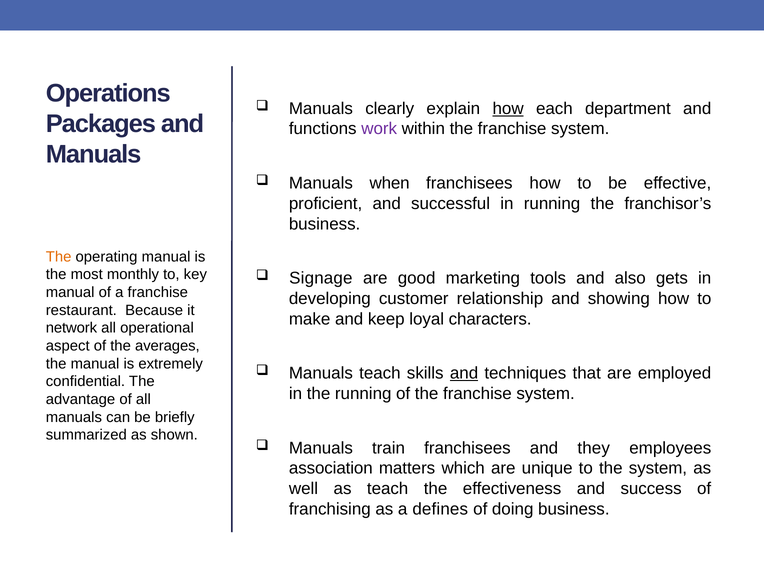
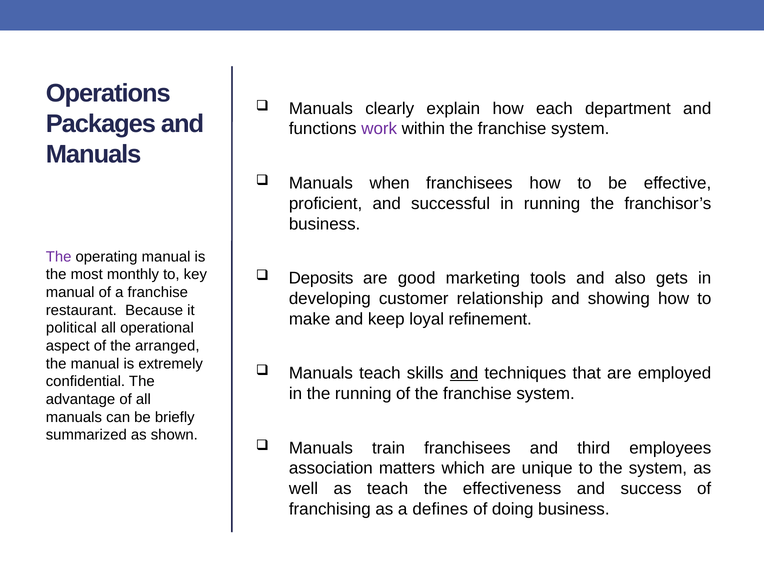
how underline: present -> none (508, 109)
The colour: orange -> purple (59, 257)
Signage: Signage -> Deposits (321, 278)
characters: characters -> refinement (490, 319)
network: network -> political (71, 328)
averages: averages -> arranged (167, 346)
they: they -> third (594, 448)
